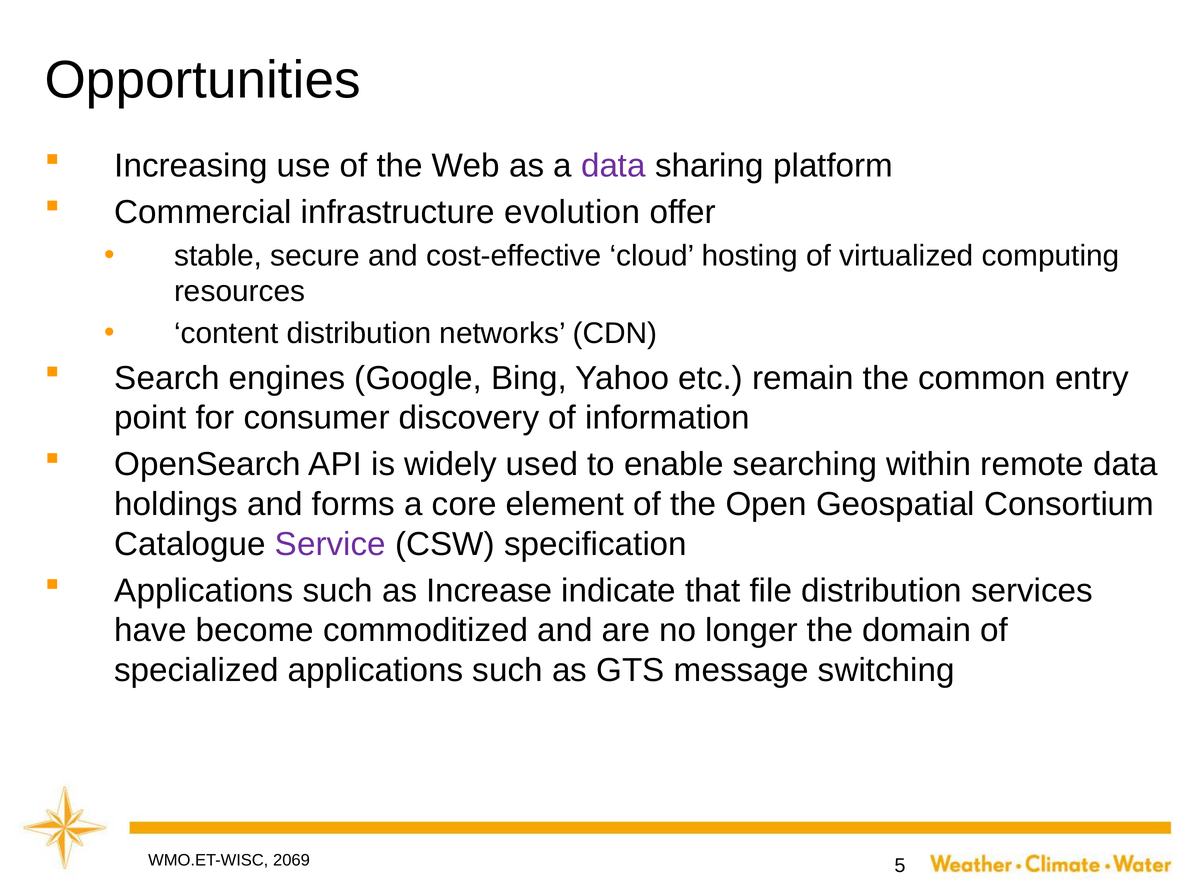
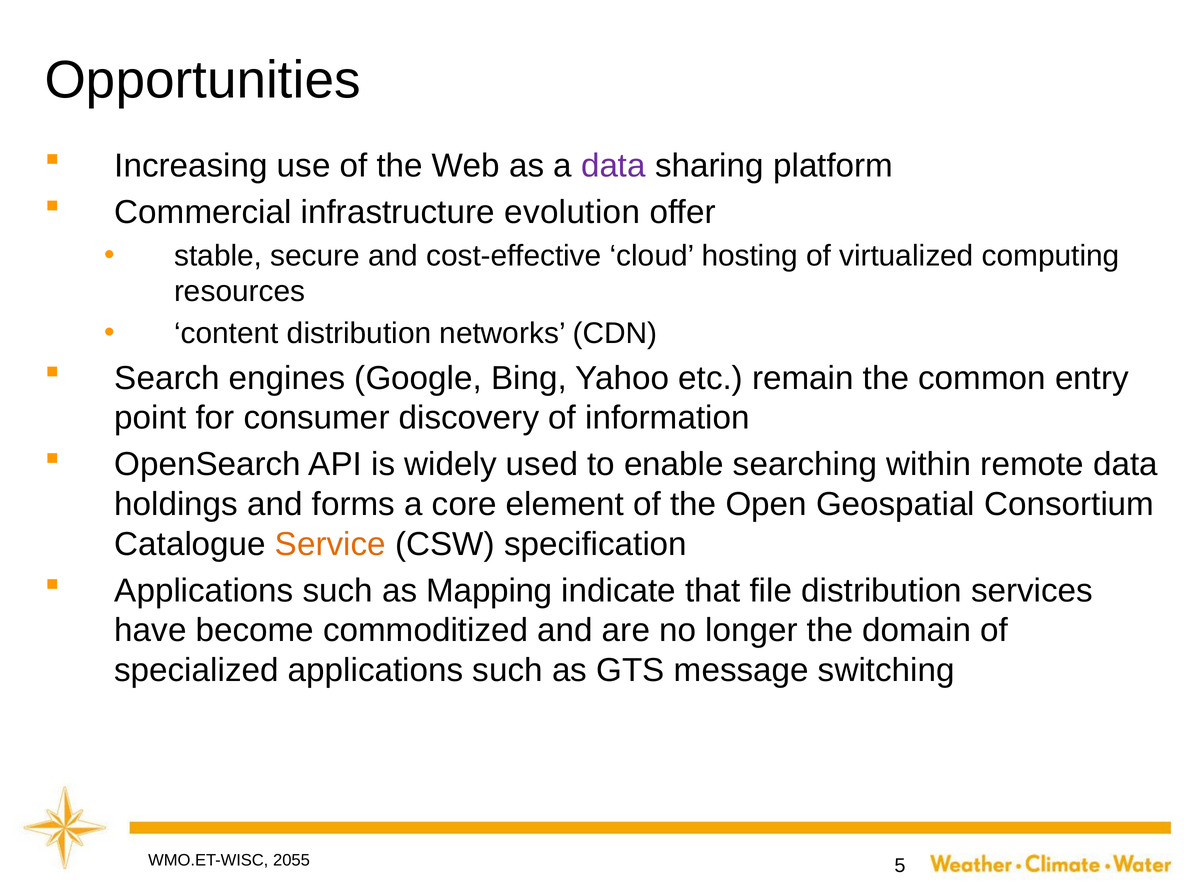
Service colour: purple -> orange (330, 544)
Increase: Increase -> Mapping (489, 591)
2069: 2069 -> 2055 (291, 860)
